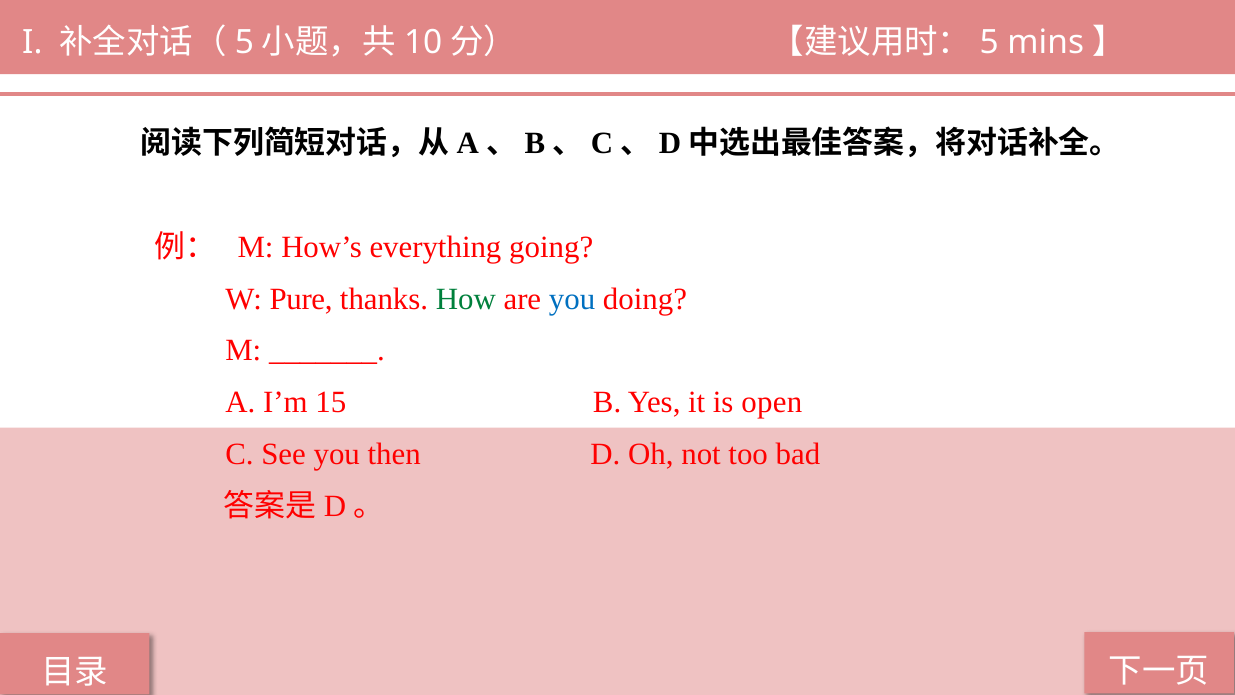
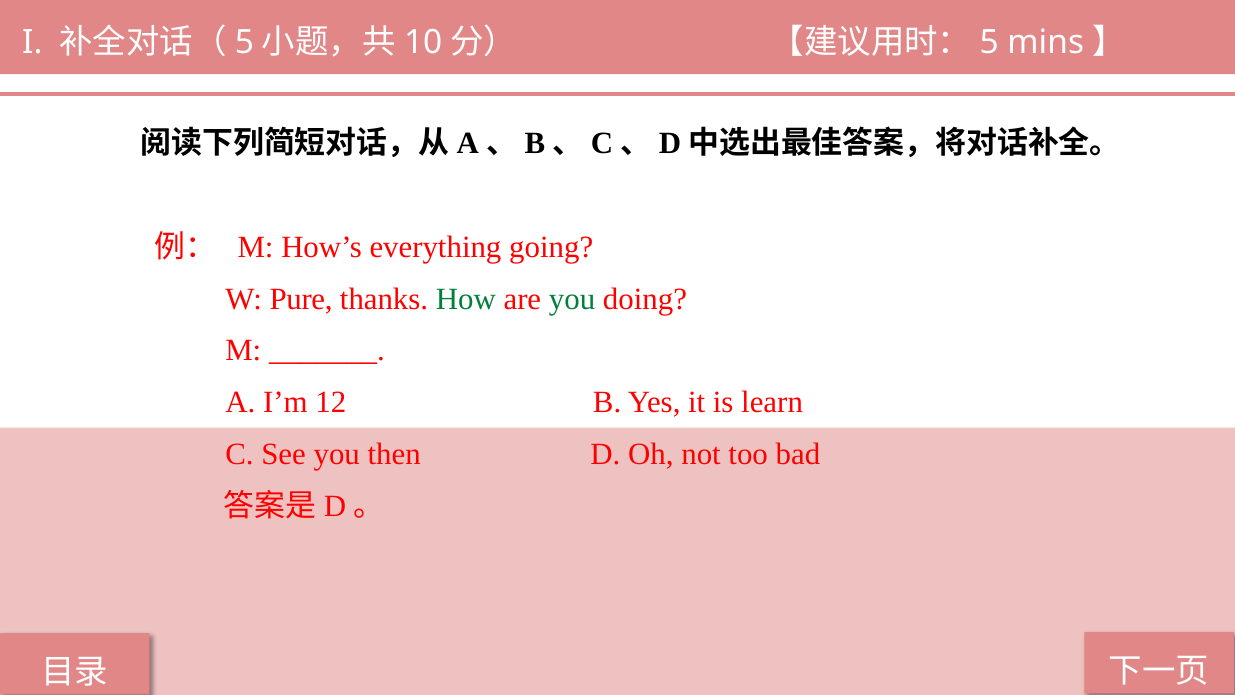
you colour: blue -> green (572, 299)
15: 15 -> 12 (331, 402)
open: open -> learn (772, 402)
